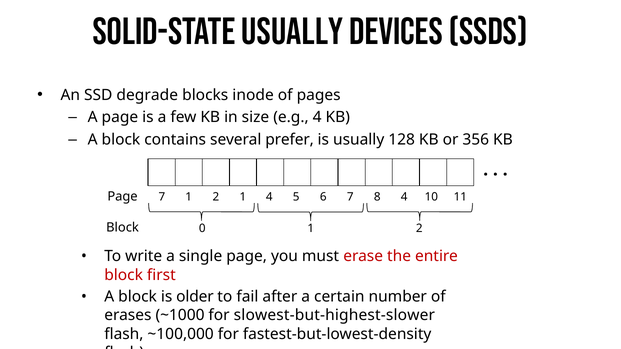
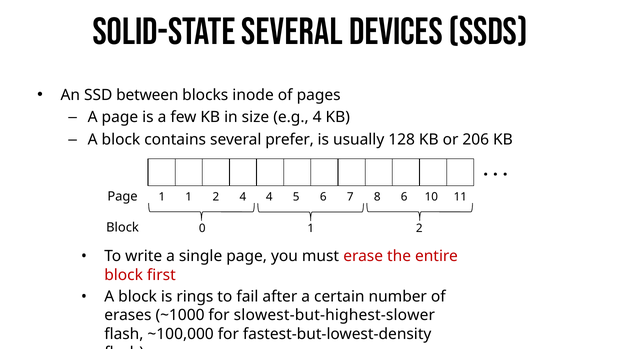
Solid-state Usually: Usually -> Several (292, 32)
degrade: degrade -> between (147, 95)
356: 356 -> 206 (476, 140)
Page 7: 7 -> 1 (162, 197)
2 1: 1 -> 4 (243, 197)
8 4: 4 -> 6 (404, 197)
older: older -> rings (195, 297)
